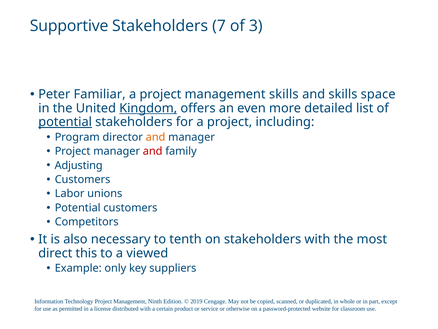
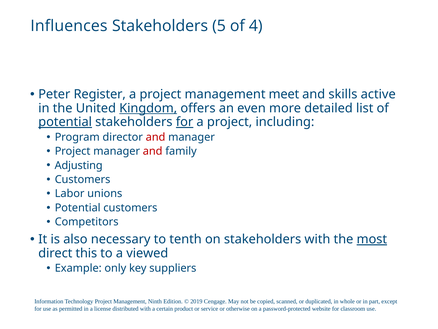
Supportive: Supportive -> Influences (69, 26)
7: 7 -> 5 (219, 26)
3: 3 -> 4 (256, 26)
Familiar: Familiar -> Register (100, 94)
management skills: skills -> meet (284, 94)
space: space -> active (378, 94)
for underline: none -> present (185, 122)
and colour: orange -> red (156, 137)
most underline: none -> present (372, 239)
